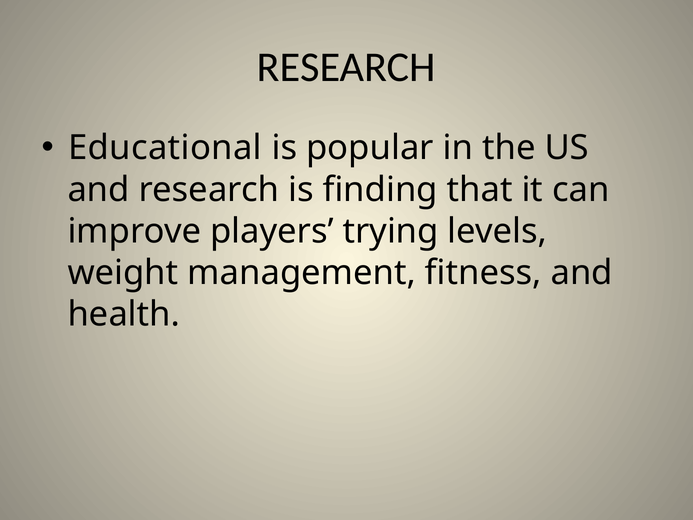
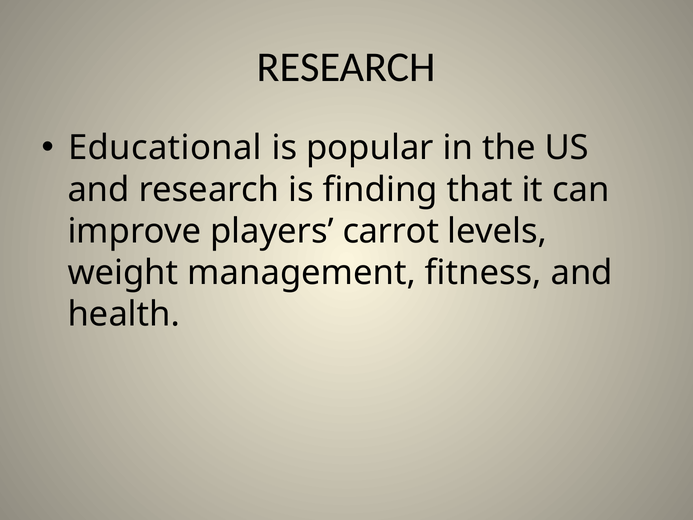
trying: trying -> carrot (391, 231)
